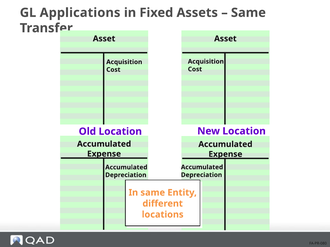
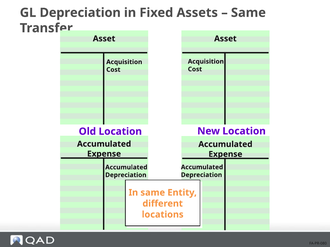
GL Applications: Applications -> Depreciation (80, 13)
